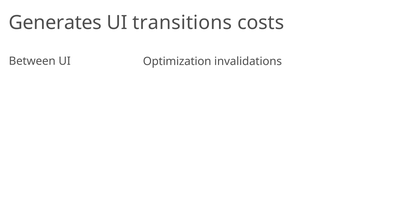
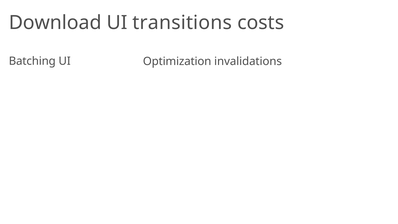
Generates: Generates -> Download (55, 23)
Between: Between -> Batching (32, 61)
